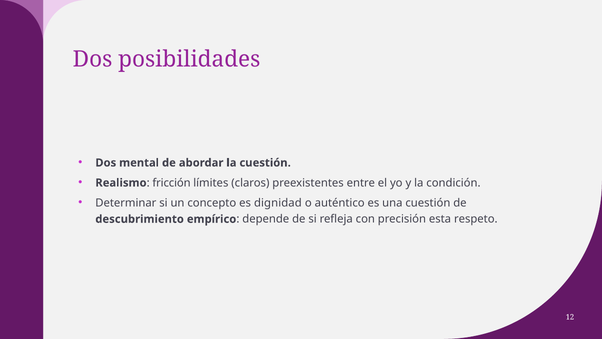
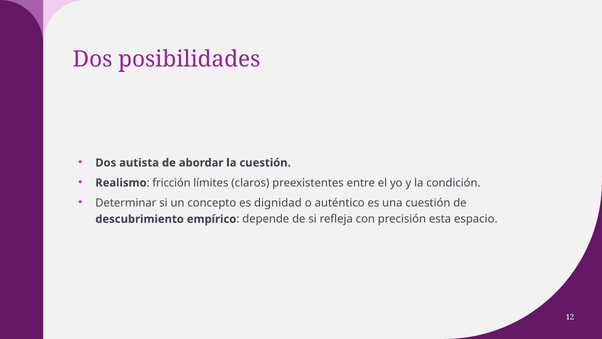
mental: mental -> autista (139, 163)
respeto: respeto -> espacio (476, 219)
